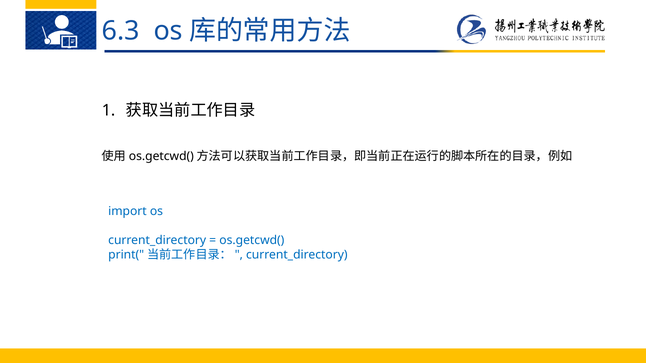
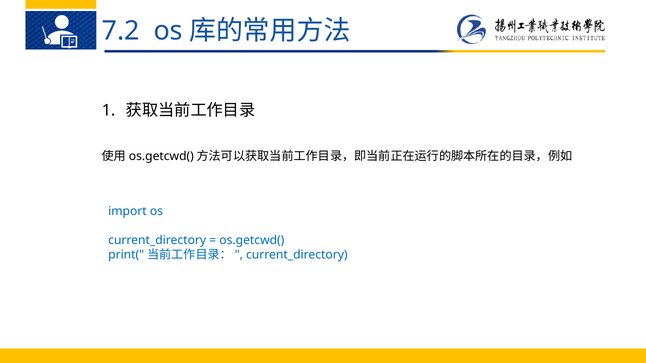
6.3: 6.3 -> 7.2 (121, 31)
